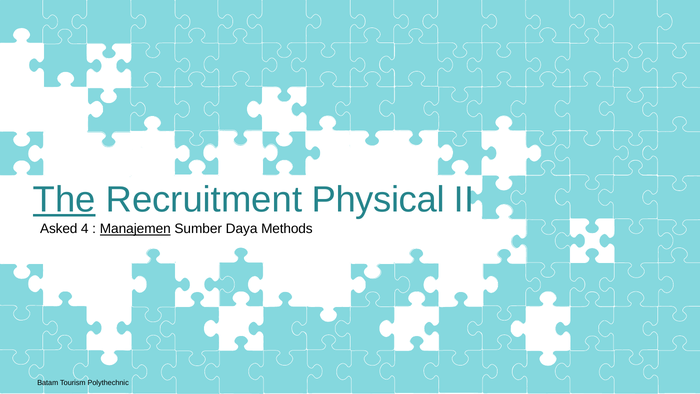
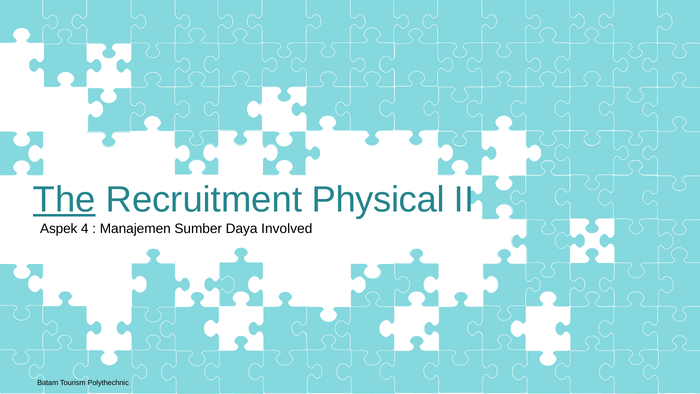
Asked: Asked -> Aspek (59, 229)
Manajemen underline: present -> none (135, 229)
Methods: Methods -> Involved (287, 229)
